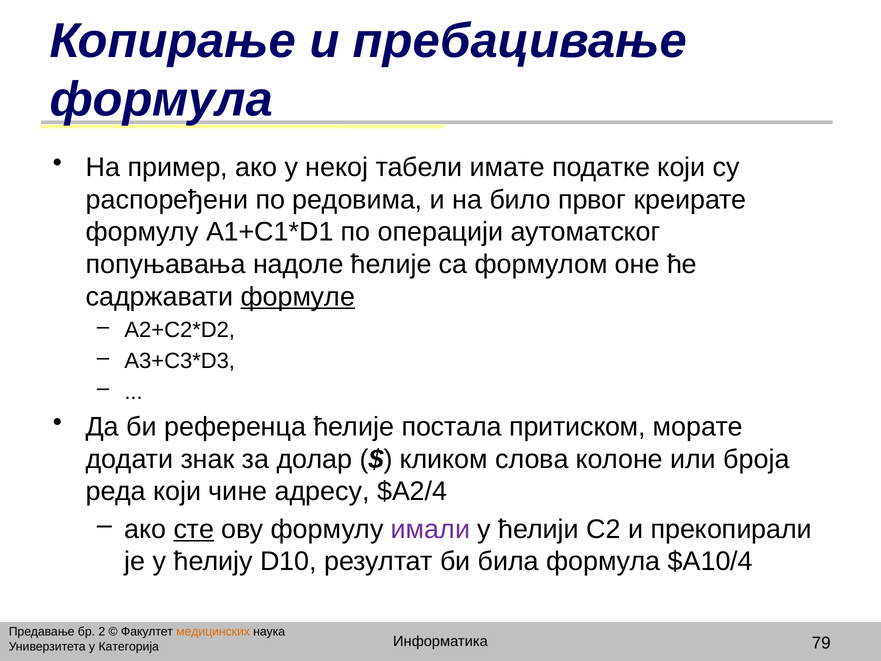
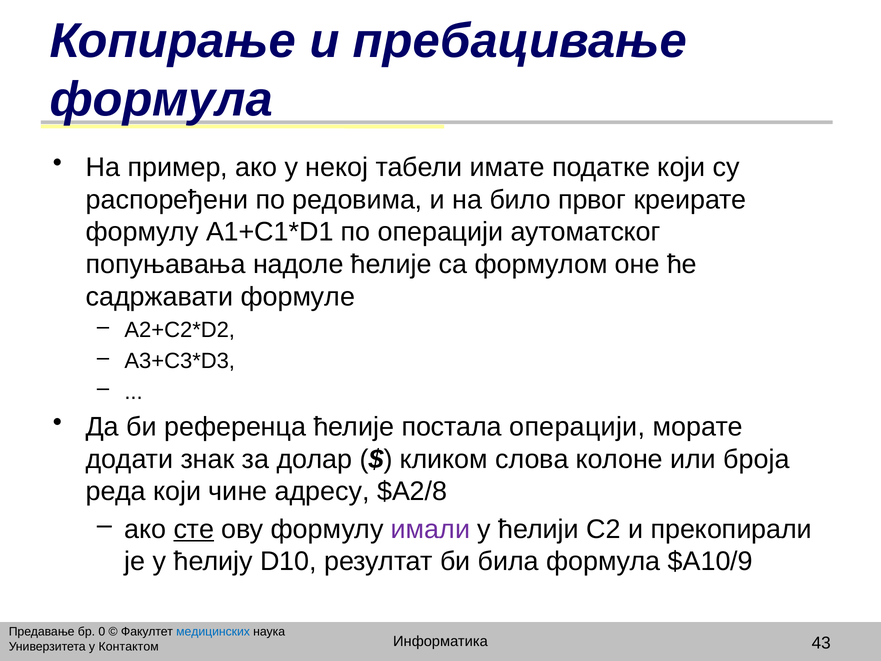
формуле underline: present -> none (298, 297)
постала притиском: притиском -> операцији (577, 427)
$А2/4: $А2/4 -> $А2/8 (412, 491)
$А10/4: $А10/4 -> $А10/9 (710, 561)
2: 2 -> 0 (102, 632)
медицинских colour: orange -> blue (213, 632)
Категорија: Категорија -> Контактом (129, 646)
79: 79 -> 43 (821, 643)
